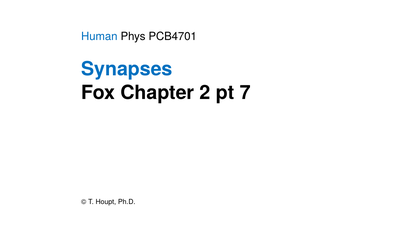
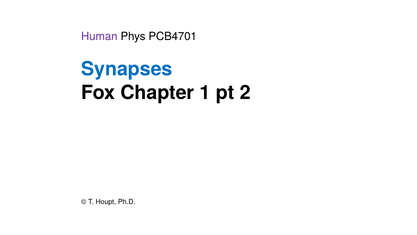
Human colour: blue -> purple (99, 36)
2: 2 -> 1 (205, 93)
7: 7 -> 2 (245, 93)
